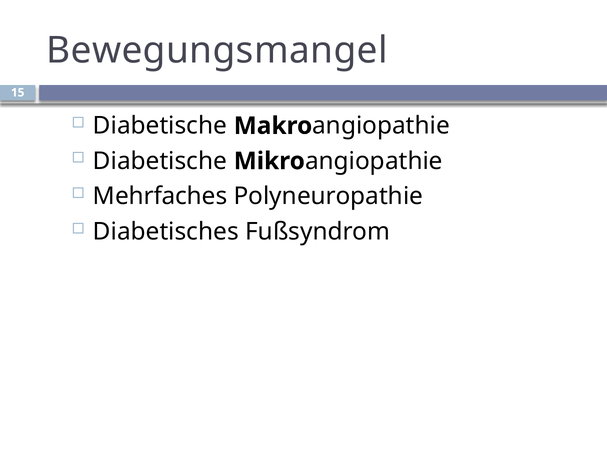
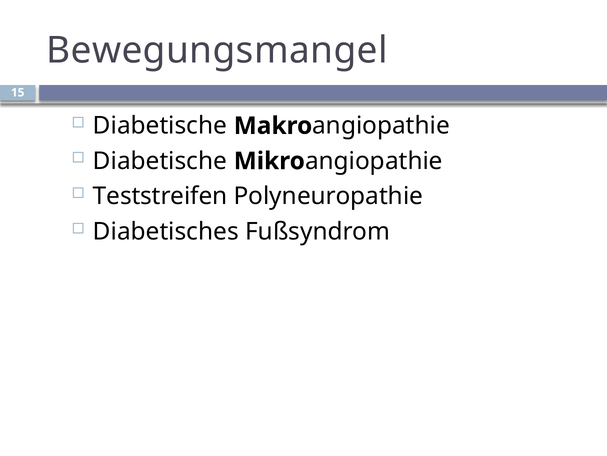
Mehrfaches: Mehrfaches -> Teststreifen (160, 196)
